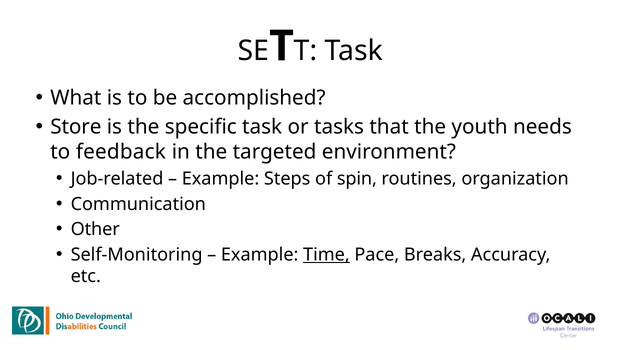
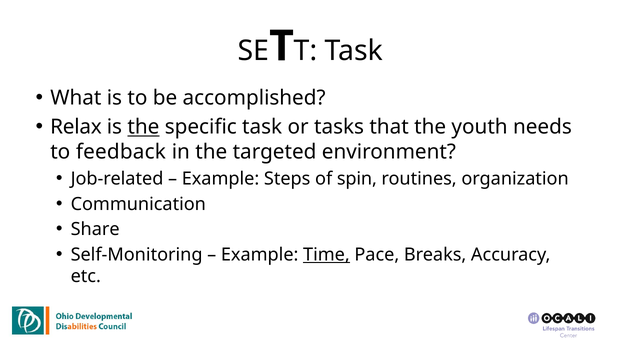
Store: Store -> Relax (76, 127)
the underline: none -> present (143, 127)
Other: Other -> Share (95, 229)
